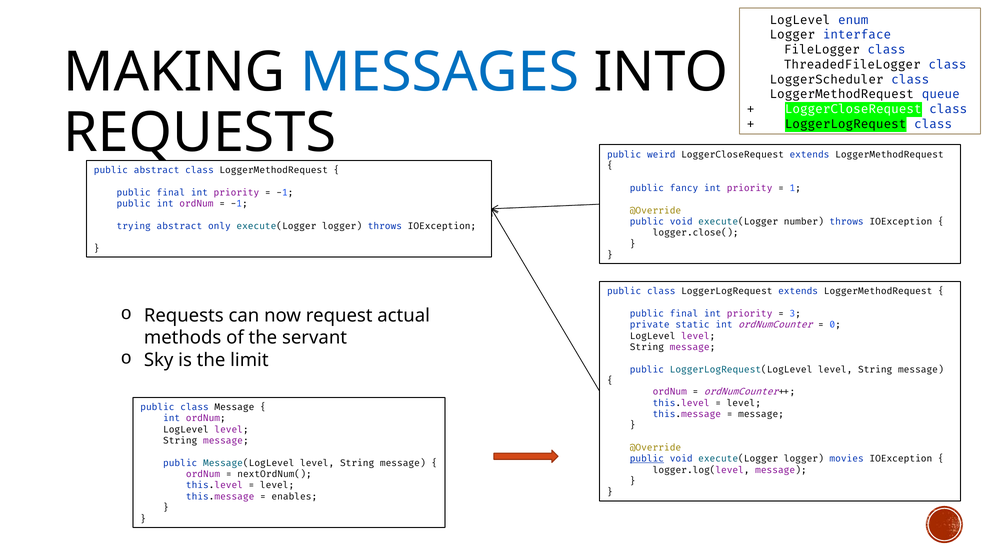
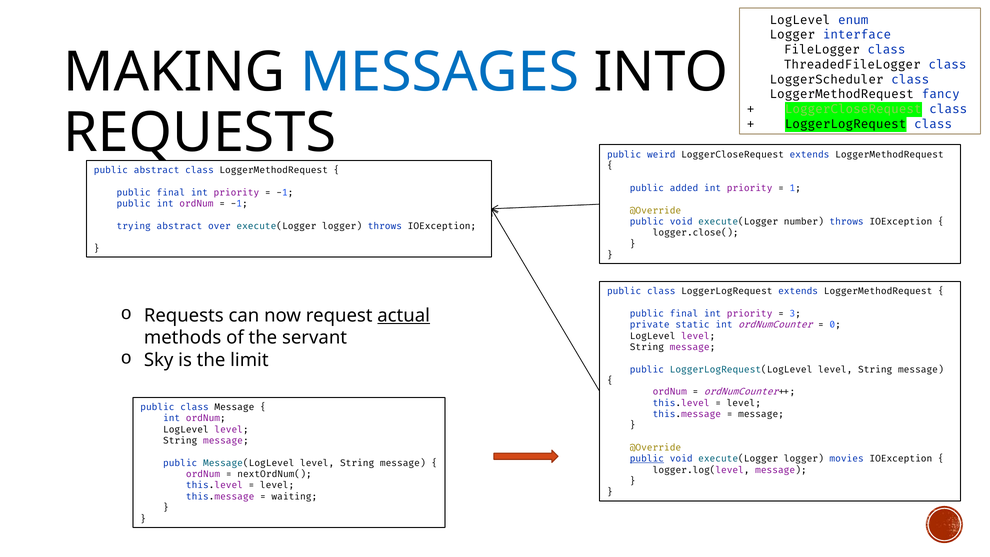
queue: queue -> fancy (941, 94)
LoggerCloseRequest colour: white -> light green (853, 109)
fancy: fancy -> added (684, 188)
only: only -> over (219, 226)
actual underline: none -> present (404, 315)
enables: enables -> waiting (294, 496)
